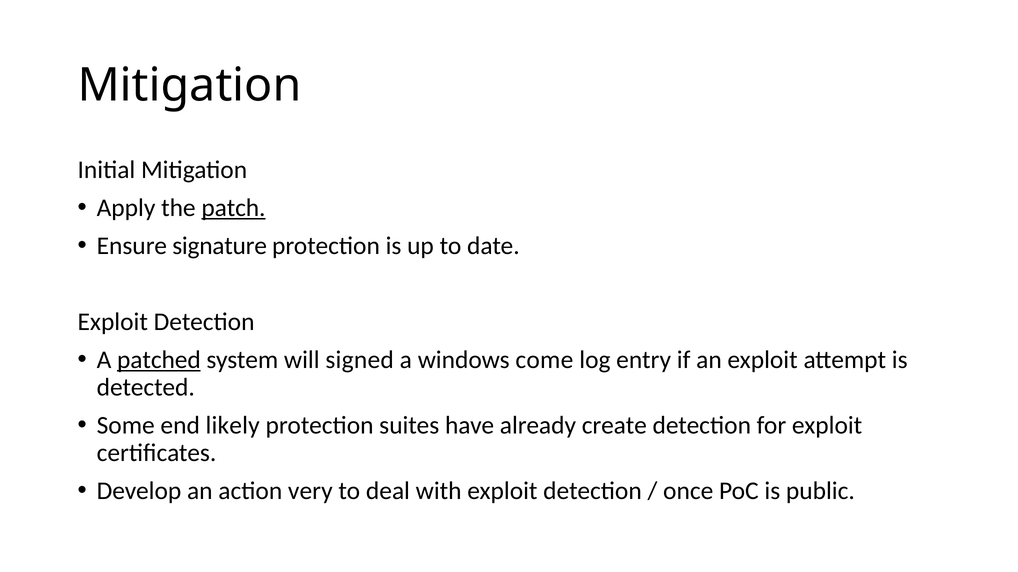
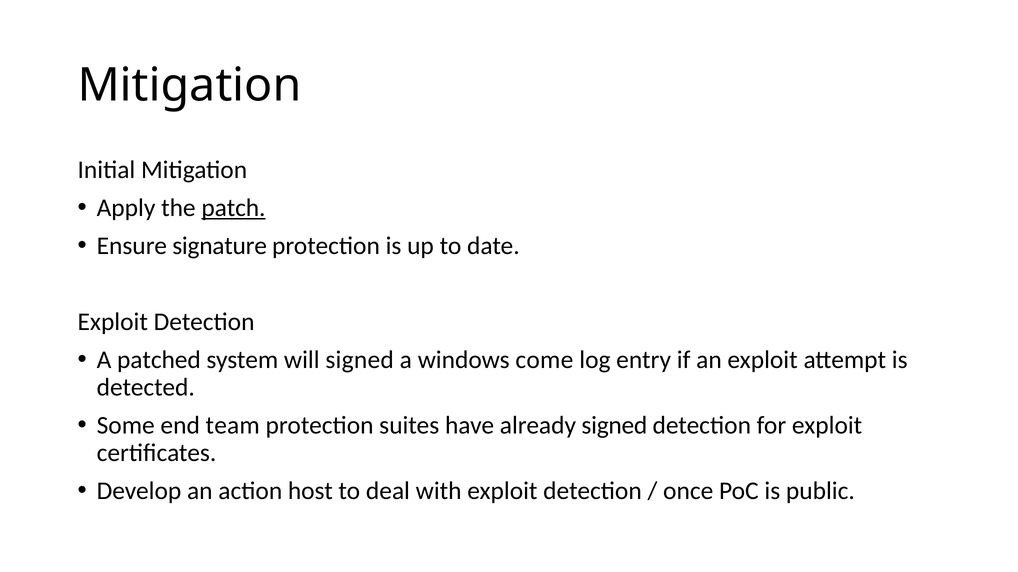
patched underline: present -> none (159, 360)
likely: likely -> team (233, 426)
already create: create -> signed (614, 426)
very: very -> host (310, 491)
